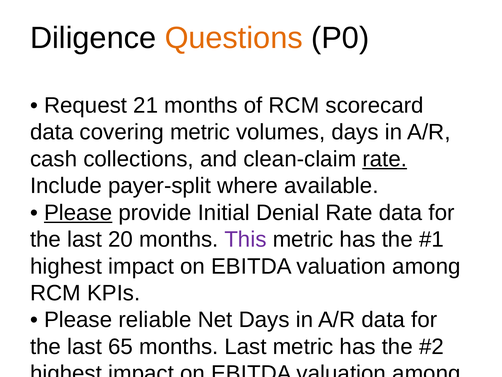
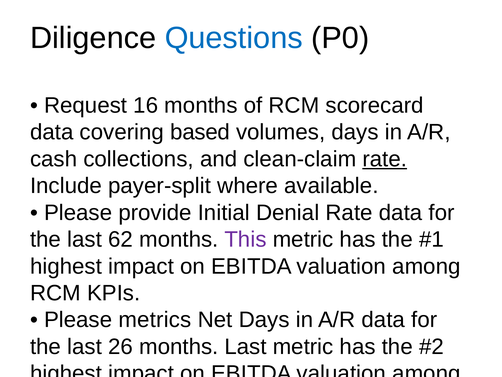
Questions colour: orange -> blue (234, 38)
21: 21 -> 16 (146, 105)
covering metric: metric -> based (200, 132)
Please underline: present -> none (78, 212)
20: 20 -> 62 (121, 239)
reliable: reliable -> metrics (155, 320)
65: 65 -> 26 (121, 346)
